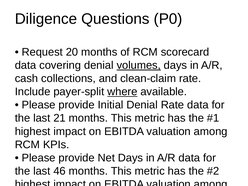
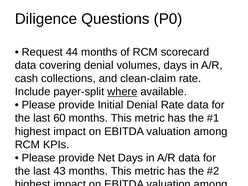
20: 20 -> 44 (72, 52)
volumes underline: present -> none (139, 65)
21: 21 -> 60 (60, 118)
46: 46 -> 43 (60, 171)
